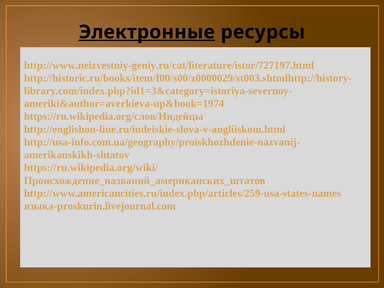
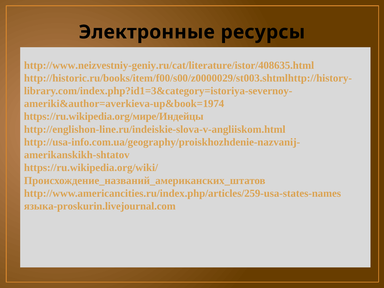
Электронные underline: present -> none (147, 32)
http://www.neizvestniy-geniy.ru/cat/literature/istor/727197.html: http://www.neizvestniy-geniy.ru/cat/literature/istor/727197.html -> http://www.neizvestniy-geniy.ru/cat/literature/istor/408635.html (169, 65)
https://ru.wikipedia.org/слов/Индейцы: https://ru.wikipedia.org/слов/Индейцы -> https://ru.wikipedia.org/мире/Индейцы (114, 116)
